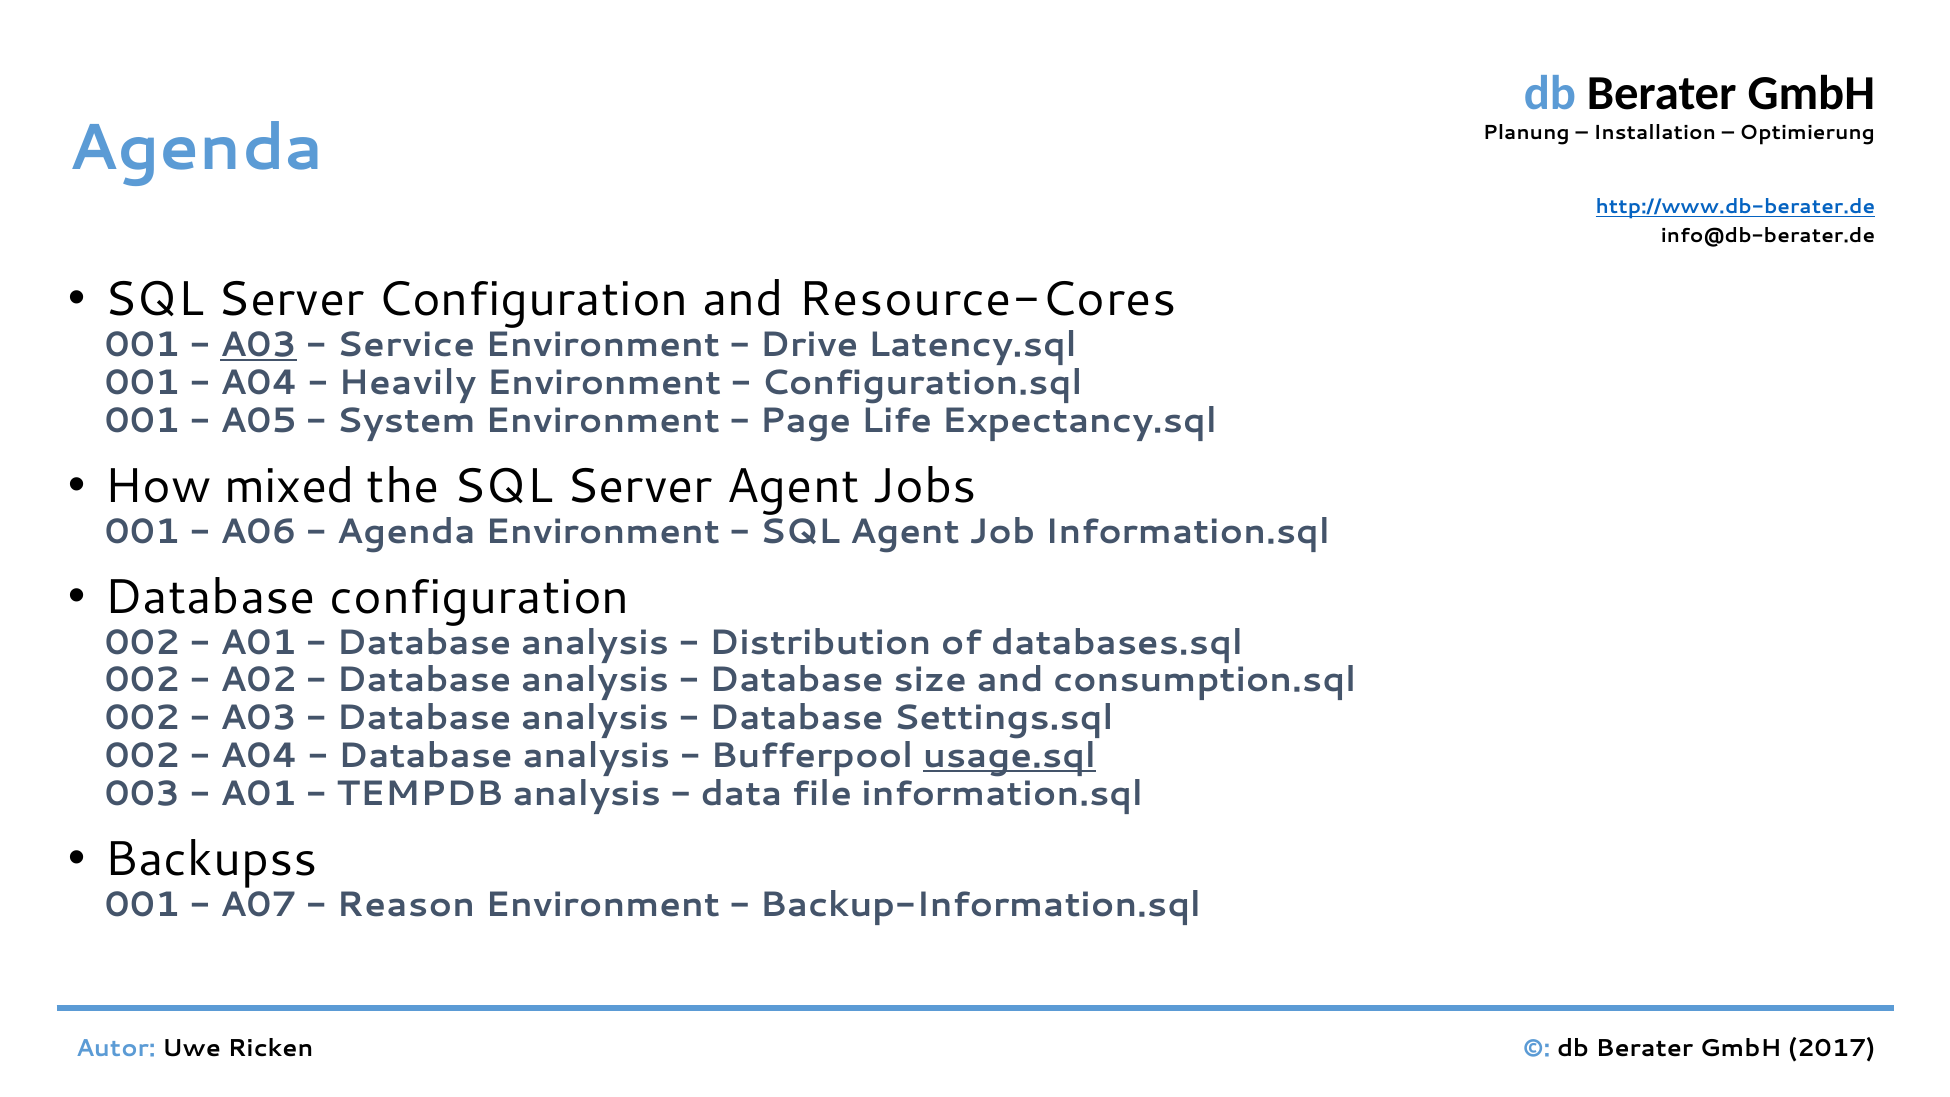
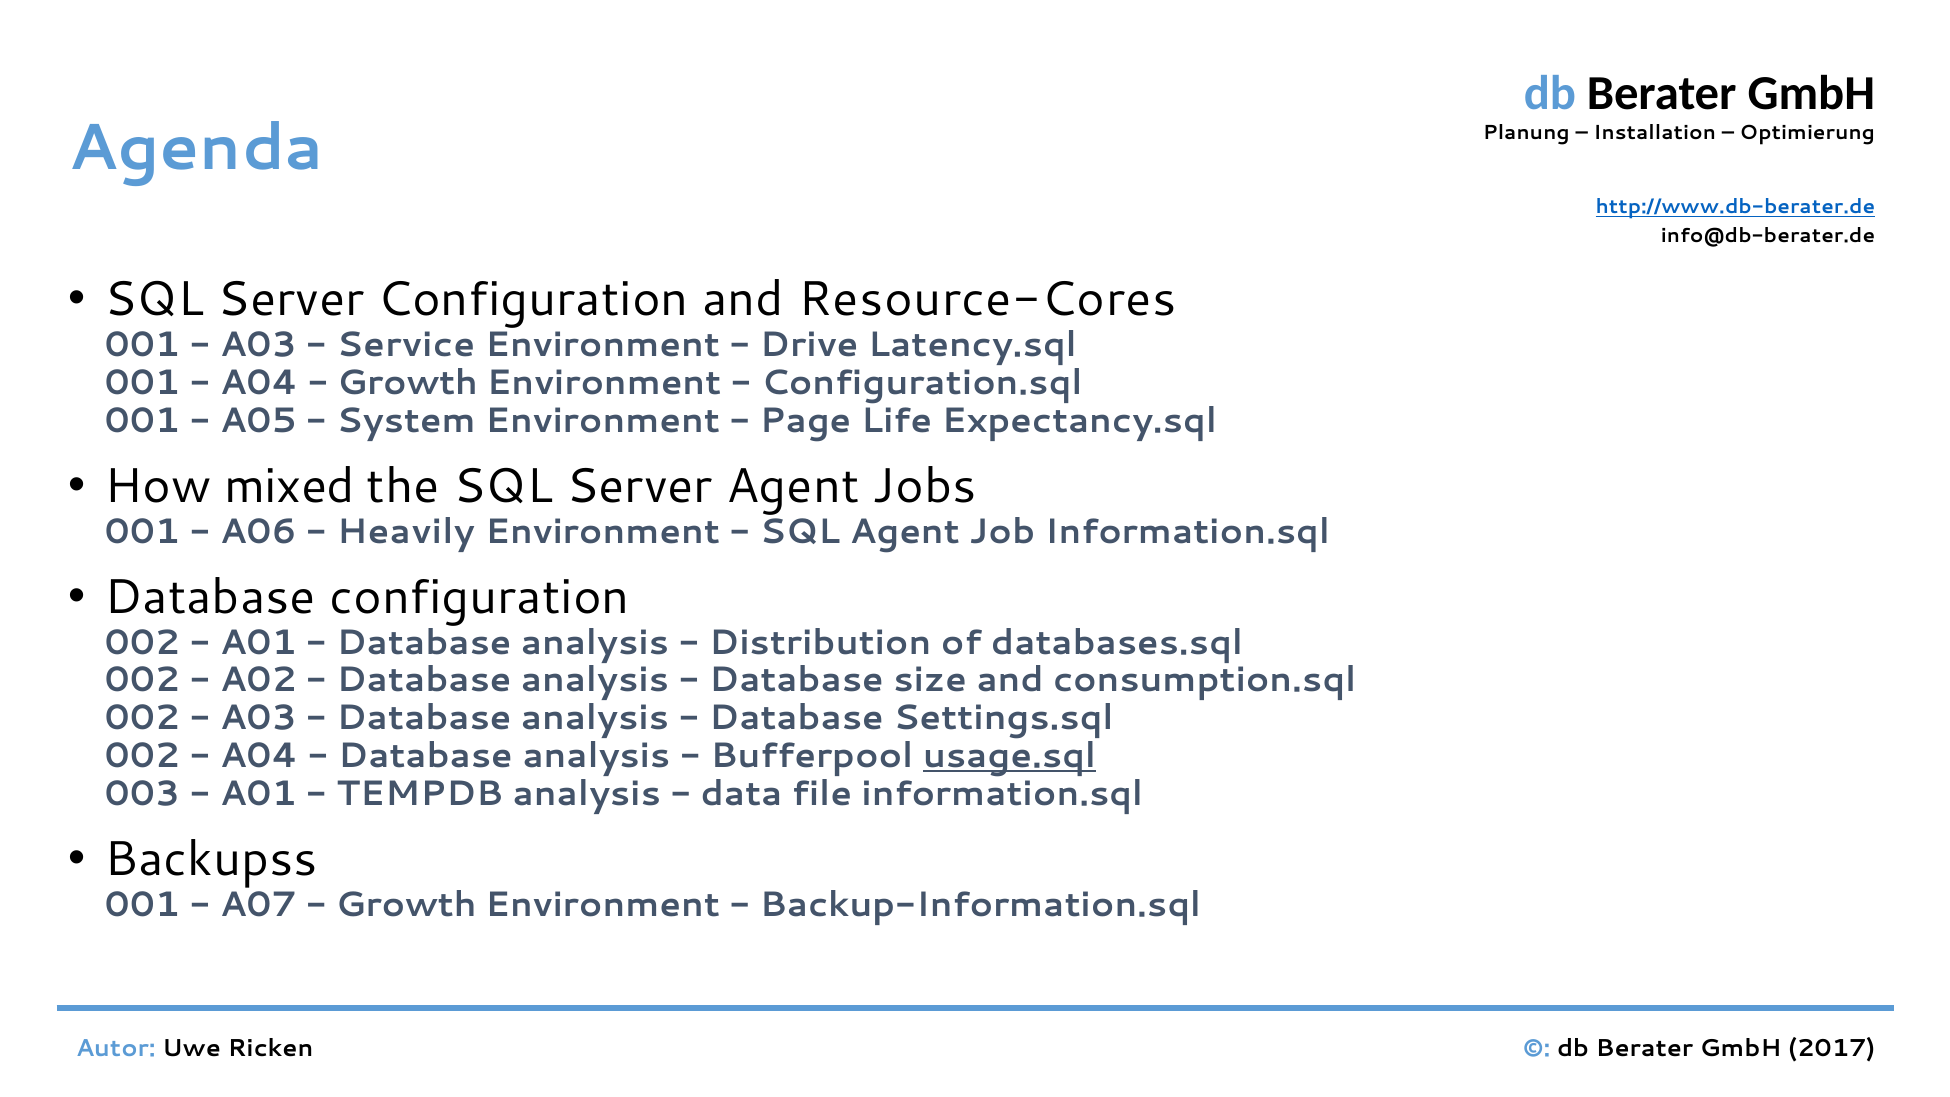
A03 underline: present -> none (258, 345)
Heavily: Heavily -> Growth (408, 383)
Agenda: Agenda -> Heavily (406, 532)
Reason: Reason -> Growth (406, 905)
